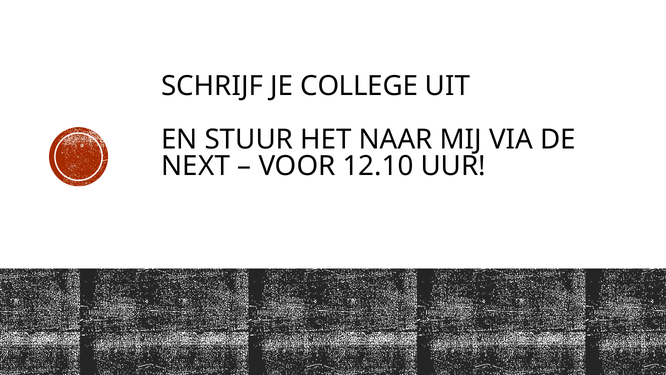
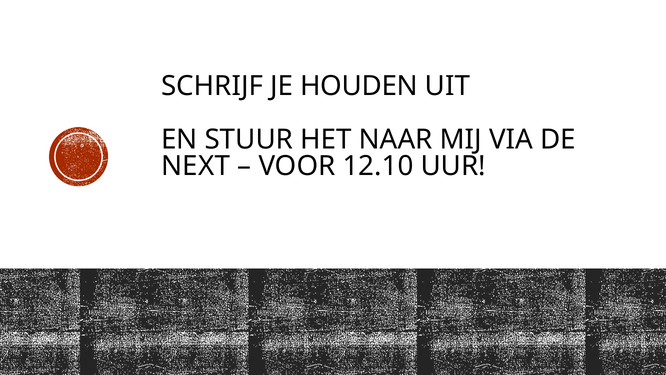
COLLEGE: COLLEGE -> HOUDEN (359, 86)
